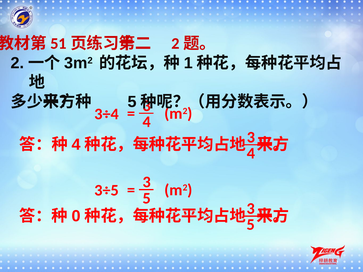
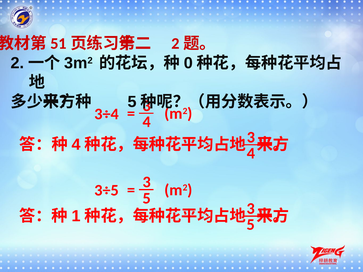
1: 1 -> 0 (188, 63)
0: 0 -> 1 (76, 216)
